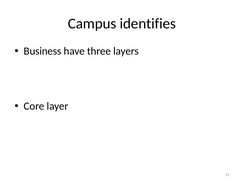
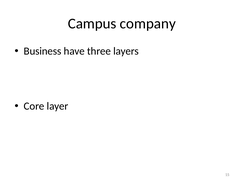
identifies: identifies -> company (148, 24)
